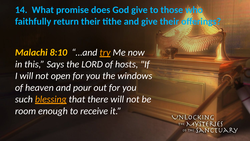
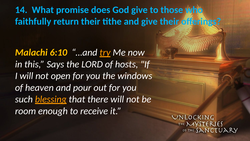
8:10: 8:10 -> 6:10 (58, 52)
